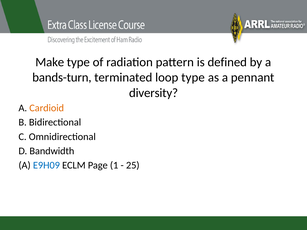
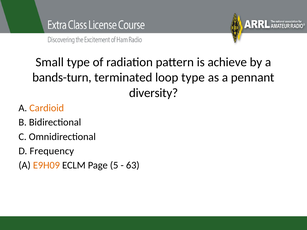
Make: Make -> Small (50, 62)
defined: defined -> achieve (227, 62)
Bandwidth: Bandwidth -> Frequency (52, 151)
E9H09 colour: blue -> orange (46, 165)
1: 1 -> 5 (114, 165)
25: 25 -> 63 (133, 165)
